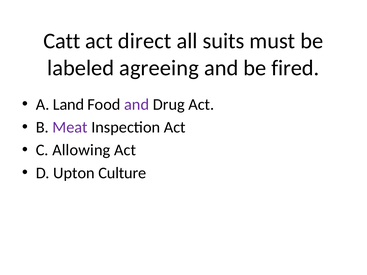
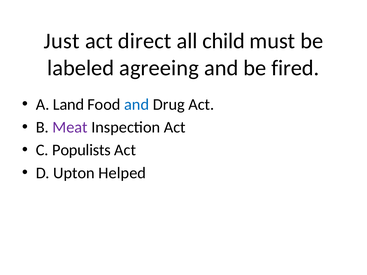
Catt: Catt -> Just (62, 41)
suits: suits -> child (224, 41)
and colour: purple -> blue (137, 105)
Allowing: Allowing -> Populists (82, 150)
Culture: Culture -> Helped (122, 173)
